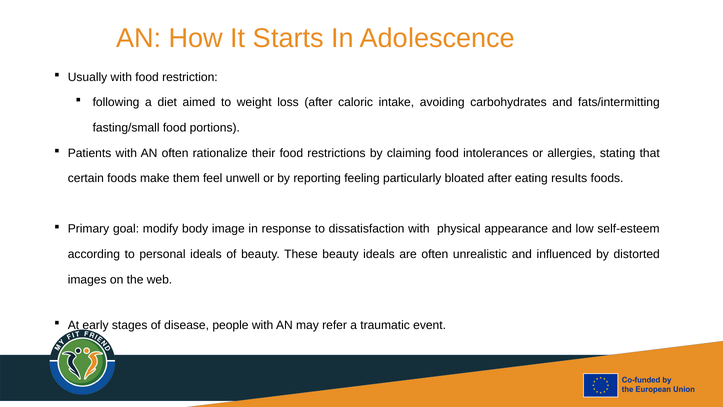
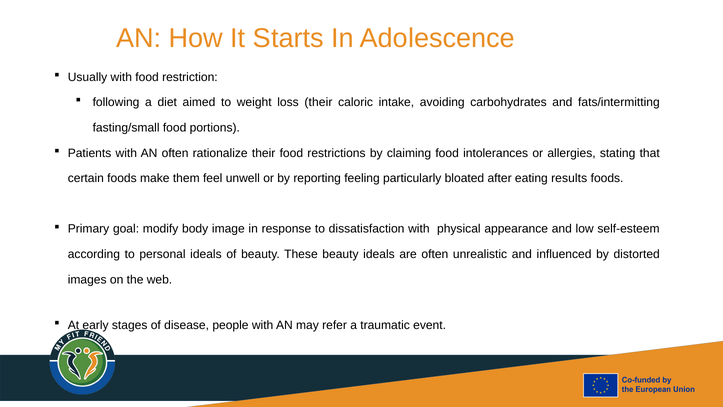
loss after: after -> their (318, 102)
